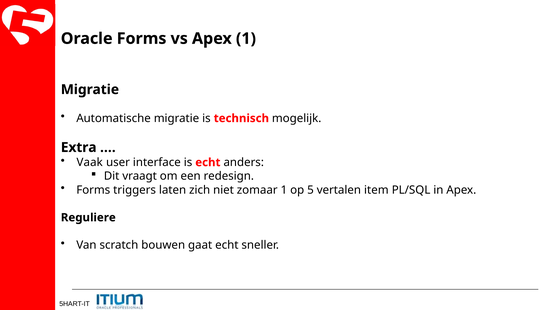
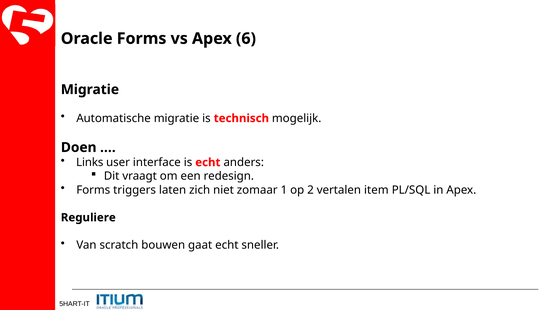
Apex 1: 1 -> 6 (246, 39)
Extra: Extra -> Doen (79, 147)
Vaak: Vaak -> Links (90, 162)
5: 5 -> 2 (310, 190)
